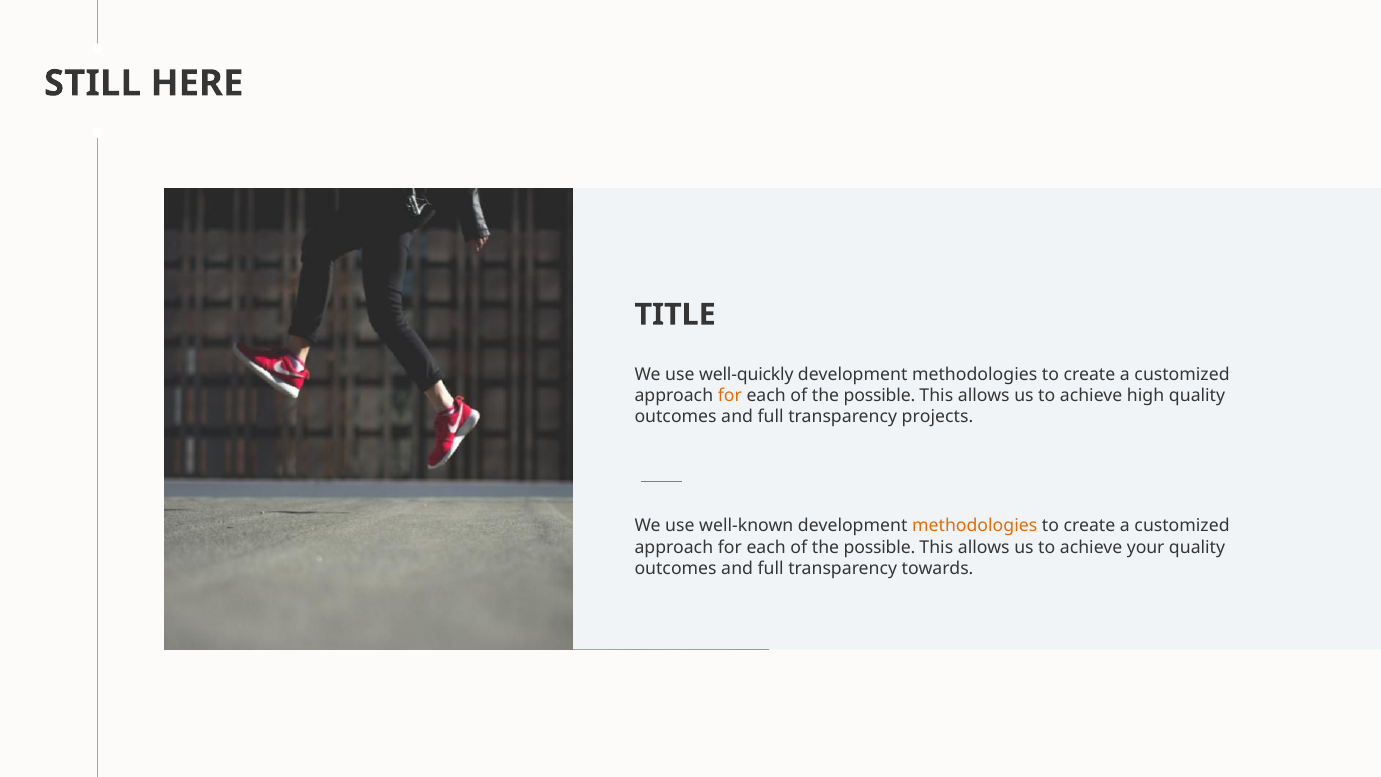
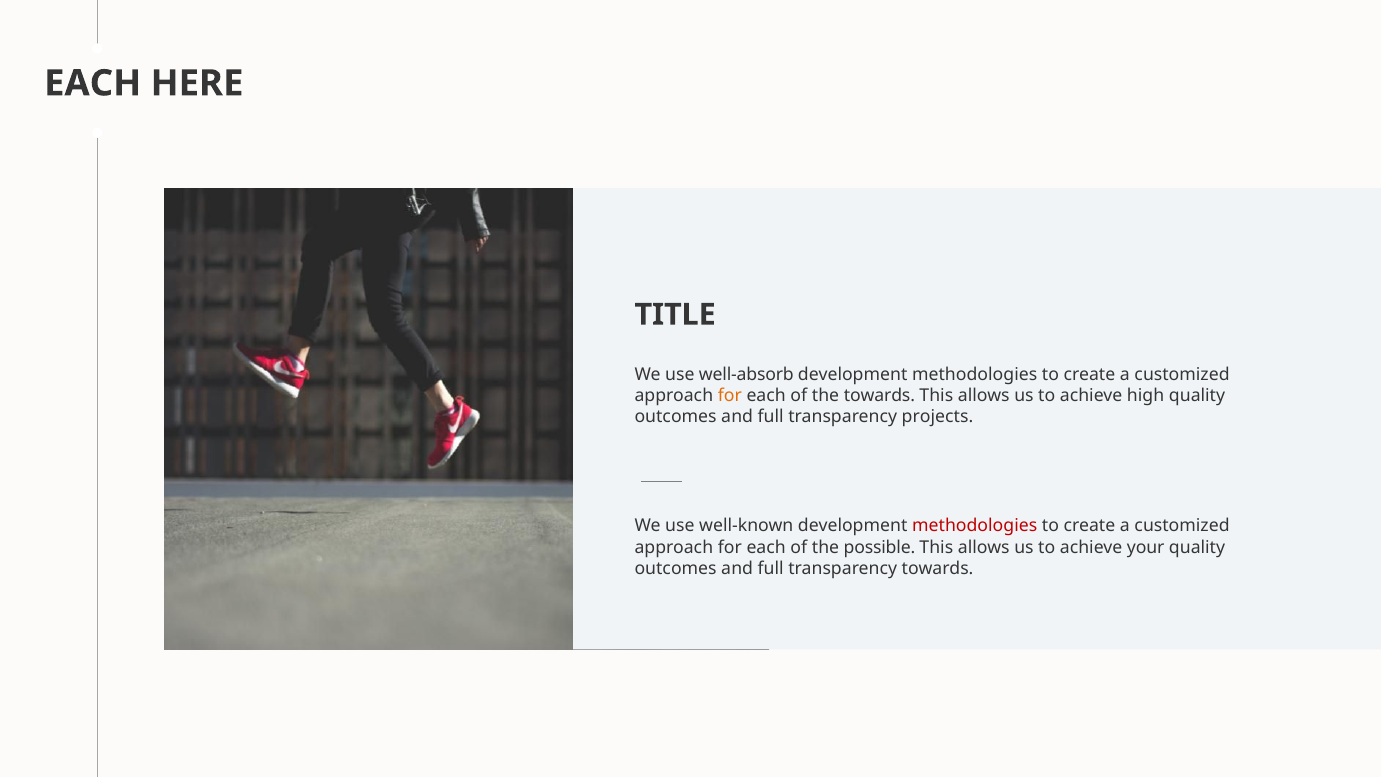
STILL: STILL -> EACH (93, 83)
well-quickly: well-quickly -> well-absorb (746, 374)
possible: possible -> towards (879, 396)
methodologies colour: orange -> red (975, 526)
